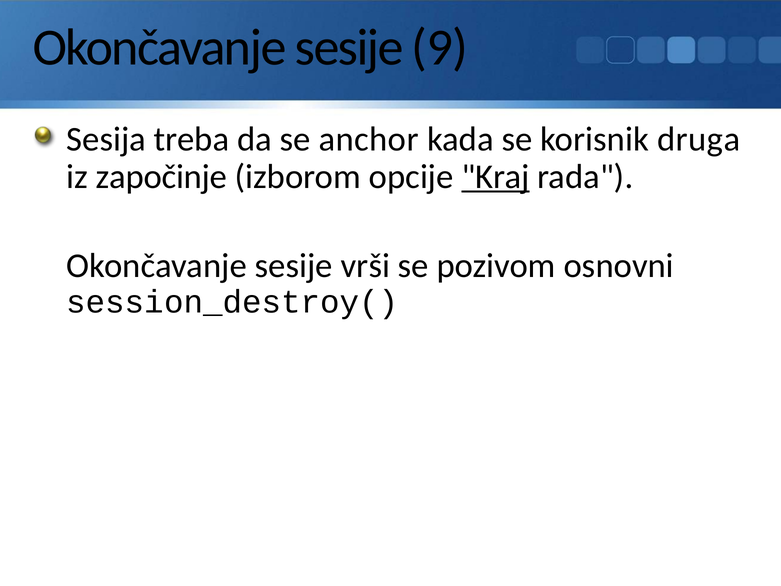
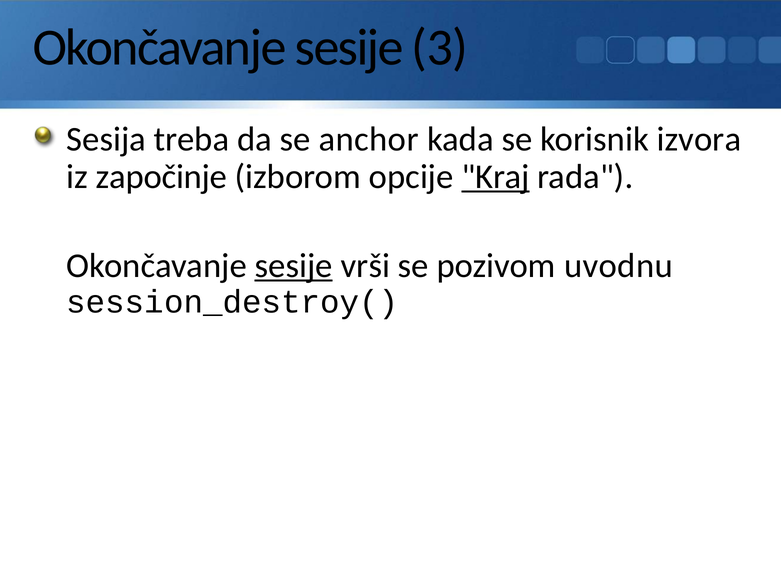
9: 9 -> 3 (440, 47)
druga: druga -> izvora (699, 139)
sesije underline: none -> present (294, 265)
osnovni: osnovni -> uvodnu (619, 265)
